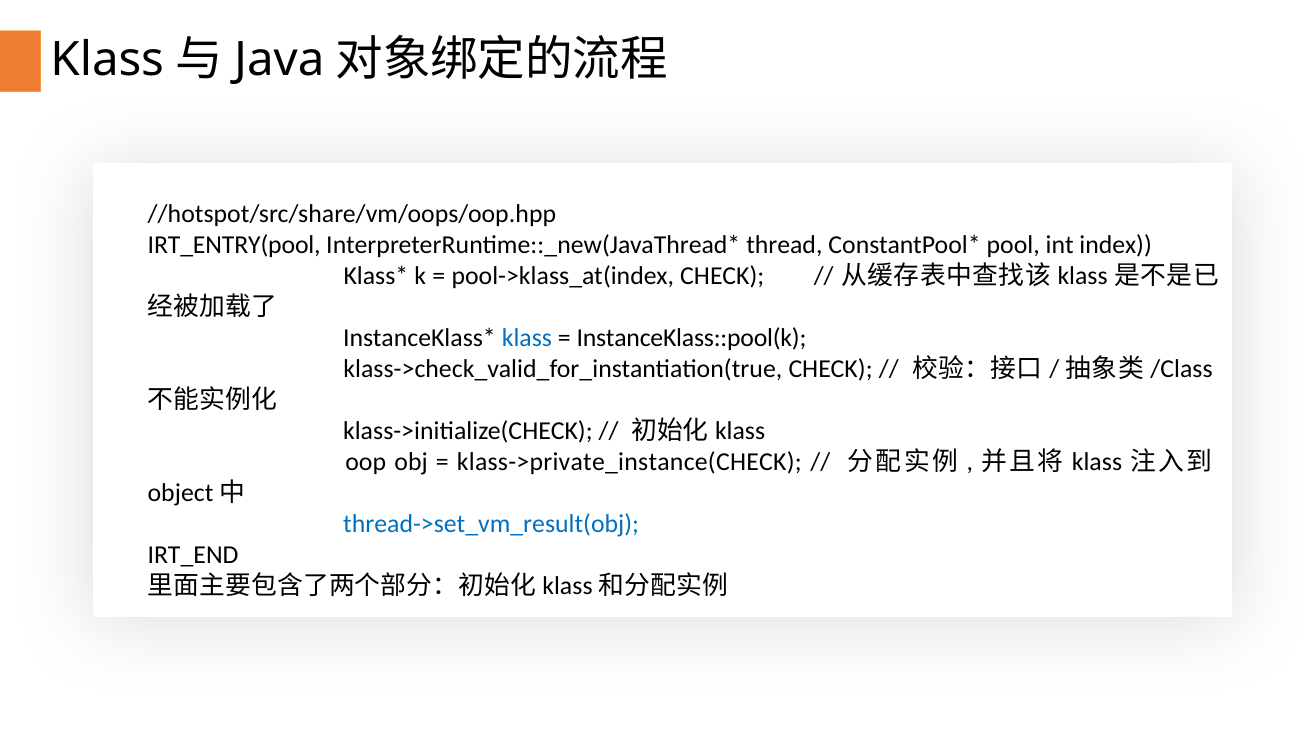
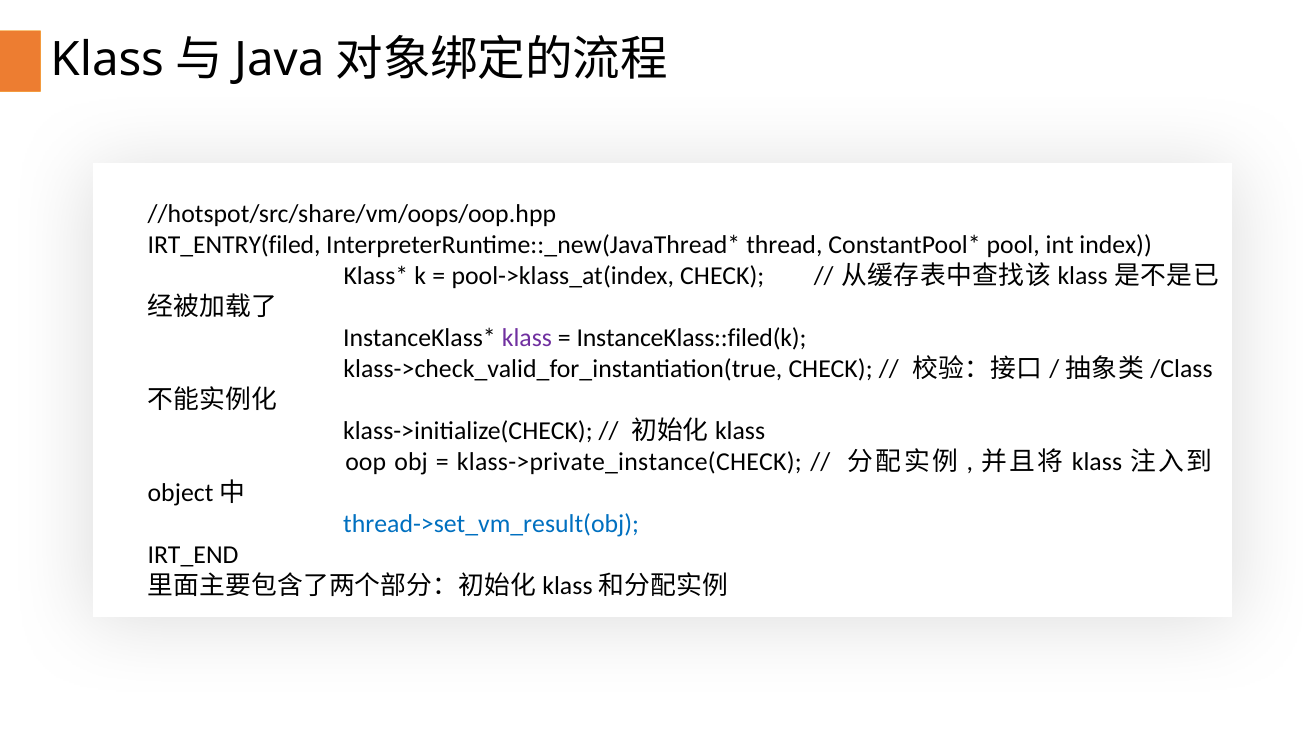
IRT_ENTRY(pool: IRT_ENTRY(pool -> IRT_ENTRY(filed (234, 245)
klass colour: blue -> purple (527, 338)
InstanceKlass::pool(k: InstanceKlass::pool(k -> InstanceKlass::filed(k (691, 338)
